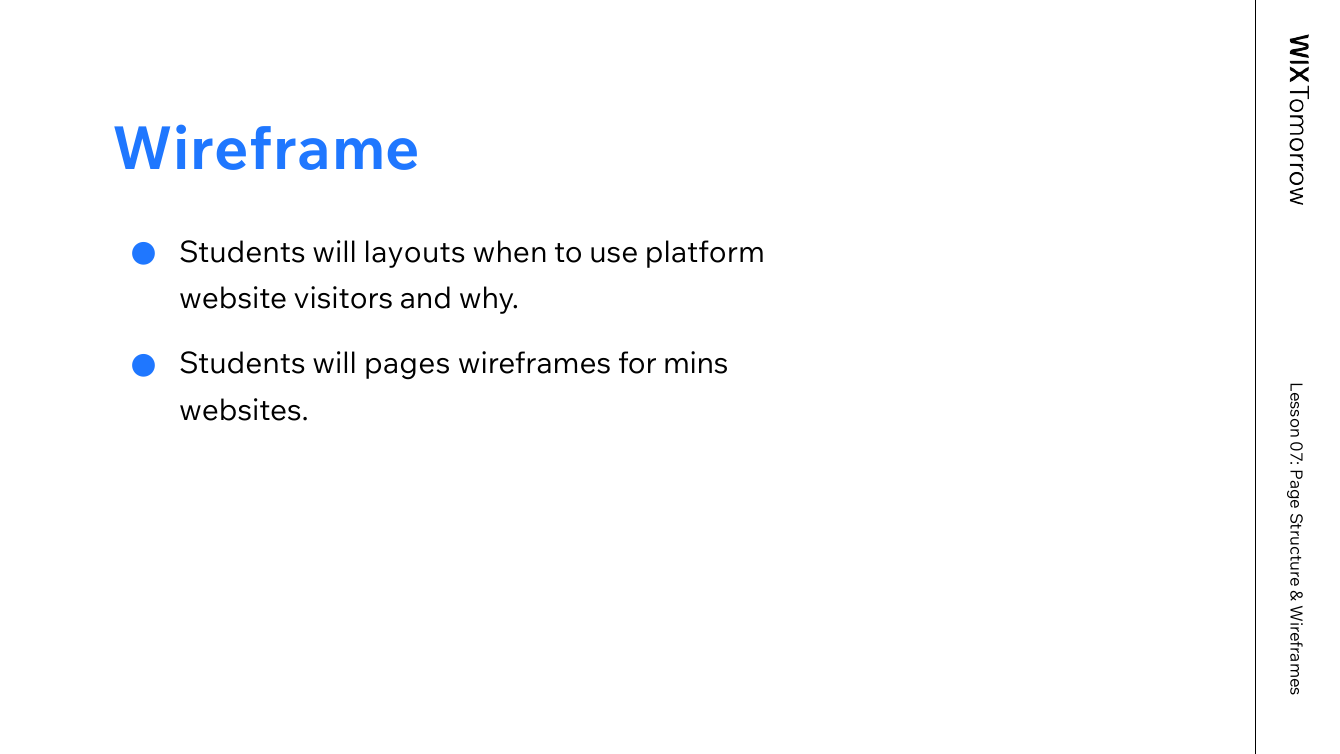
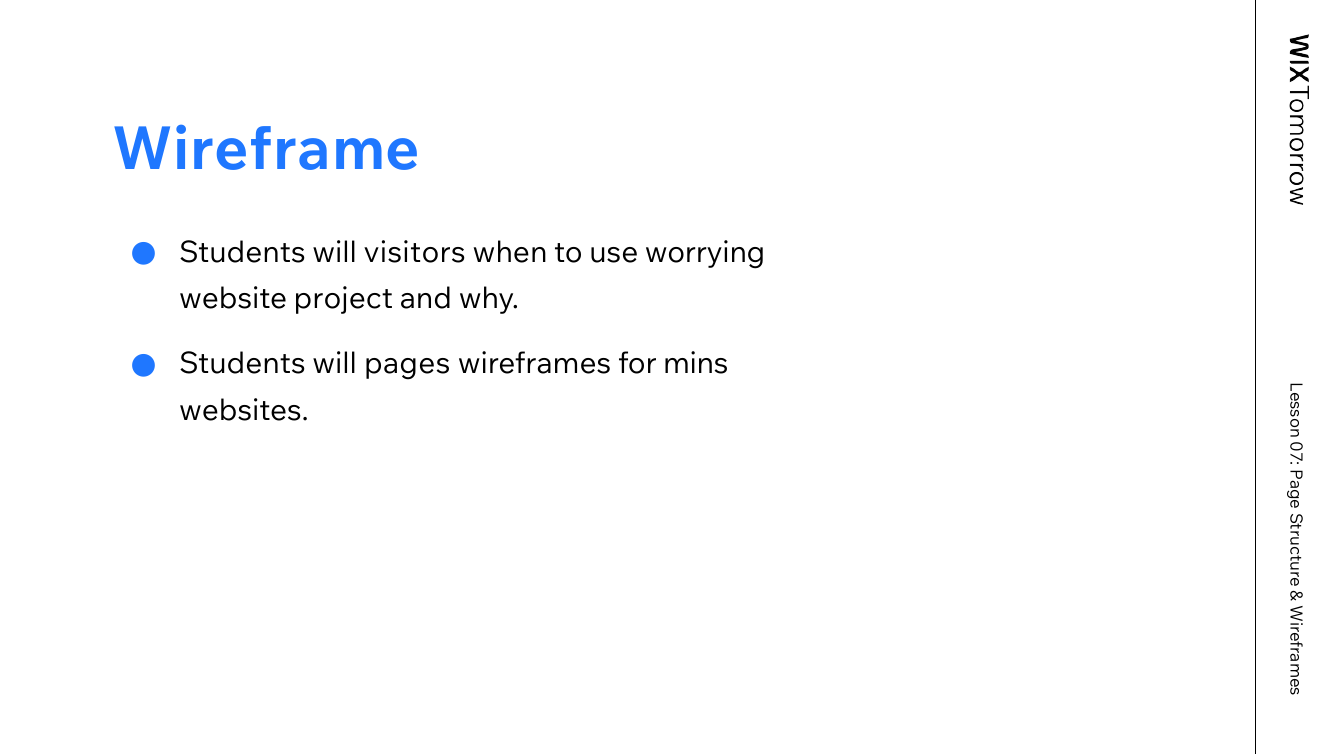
layouts: layouts -> visitors (415, 252)
platform: platform -> worrying (705, 252)
visitors: visitors -> project (343, 299)
